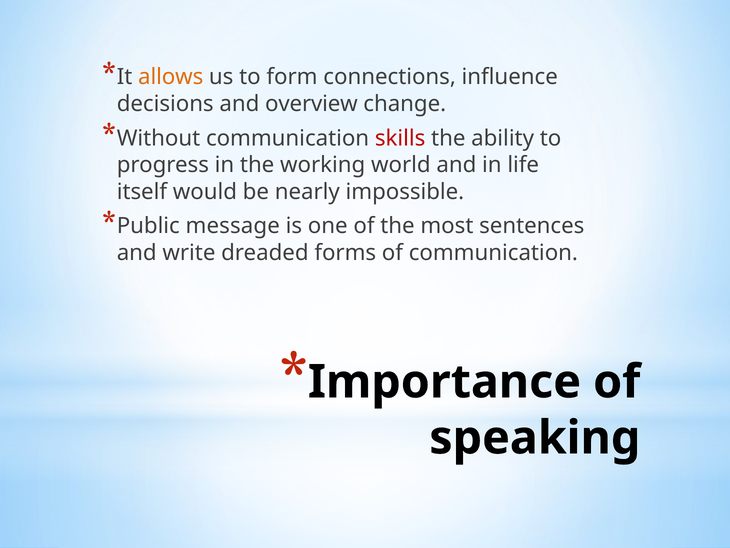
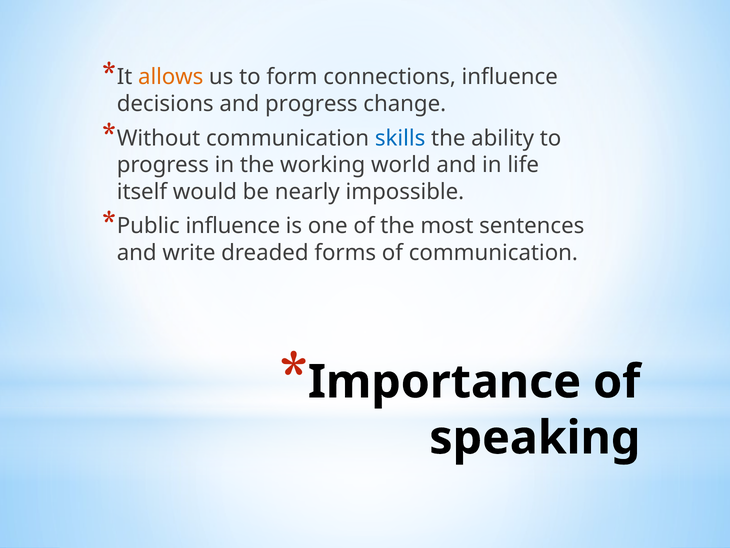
and overview: overview -> progress (311, 104)
skills colour: red -> blue (400, 138)
Public message: message -> influence (233, 226)
